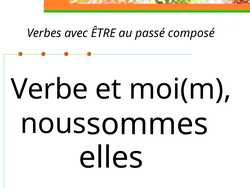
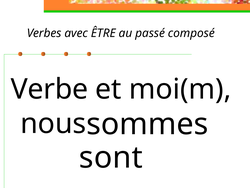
elles: elles -> sont (111, 157)
